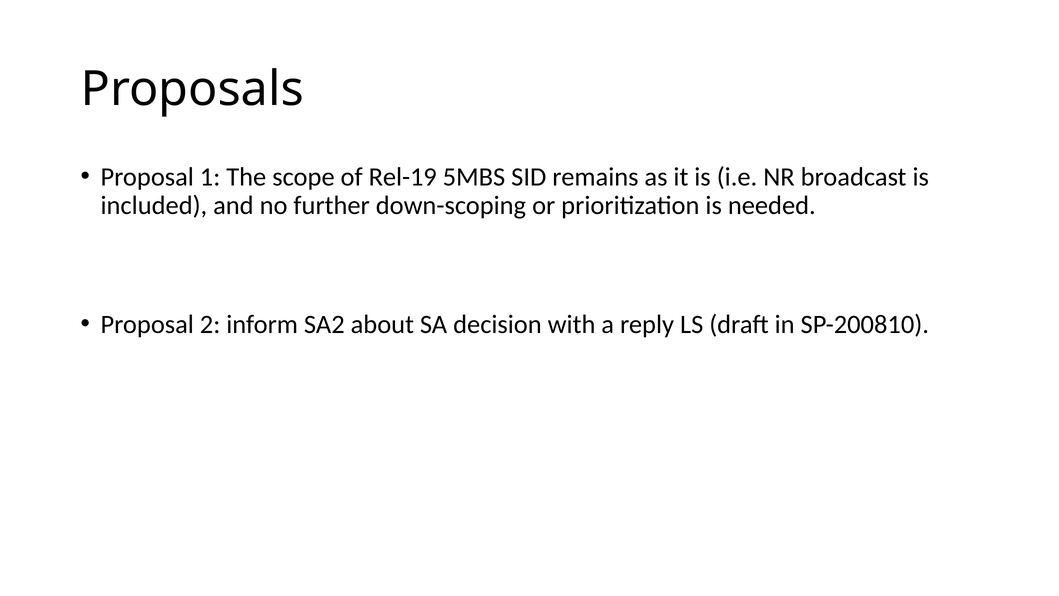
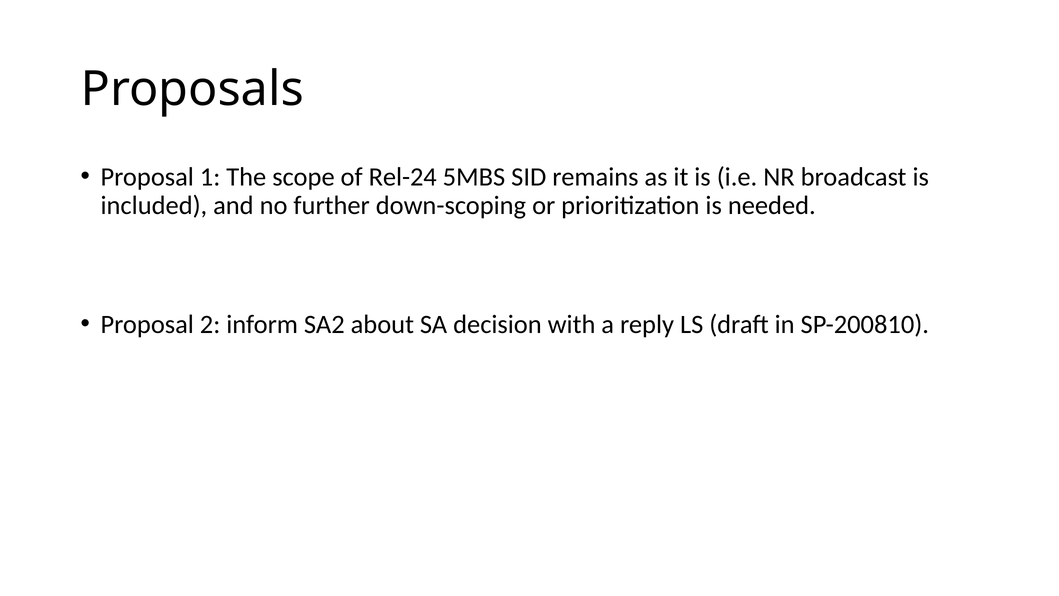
Rel-19: Rel-19 -> Rel-24 (403, 177)
